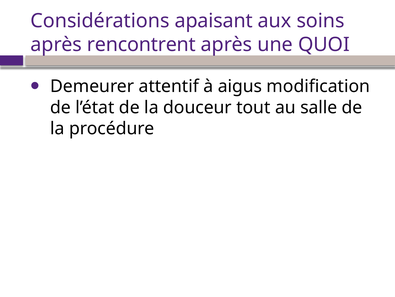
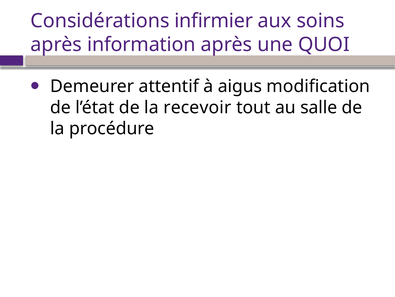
apaisant: apaisant -> infirmier (214, 21)
rencontrent: rencontrent -> information (141, 44)
douceur: douceur -> recevoir (197, 107)
